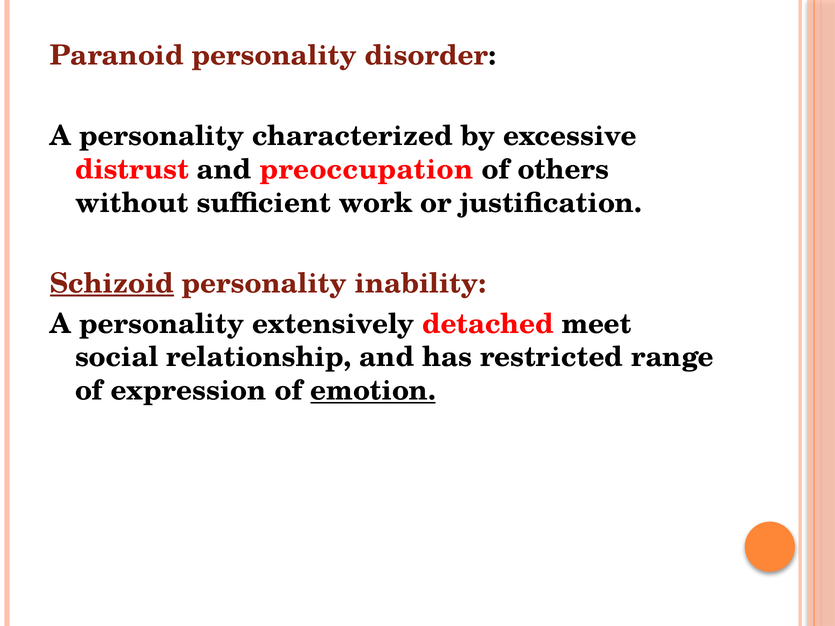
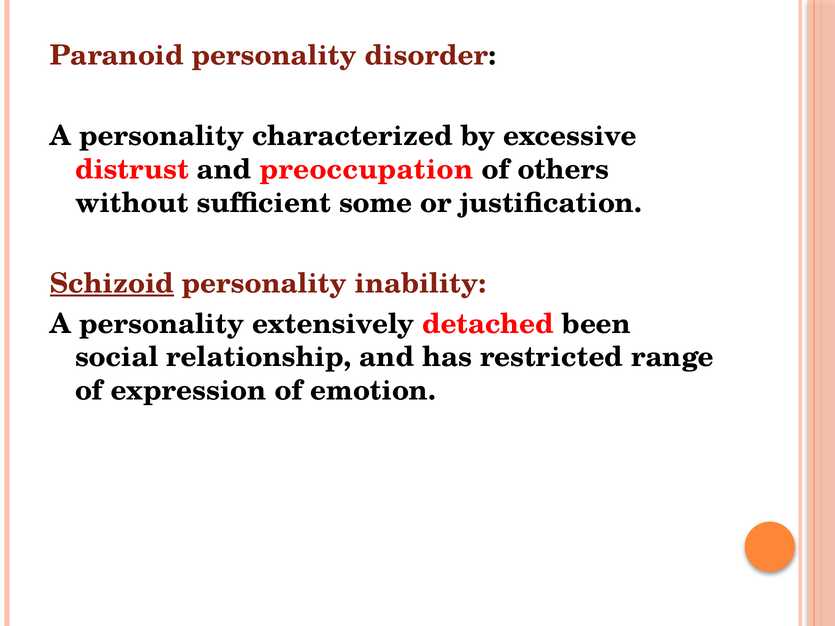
work: work -> some (376, 203)
meet: meet -> been (597, 324)
emotion underline: present -> none (373, 391)
